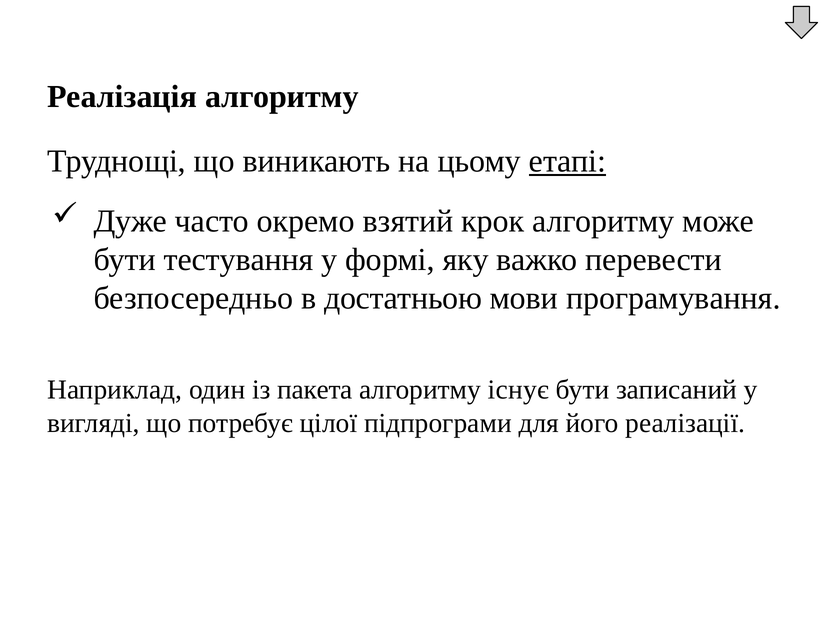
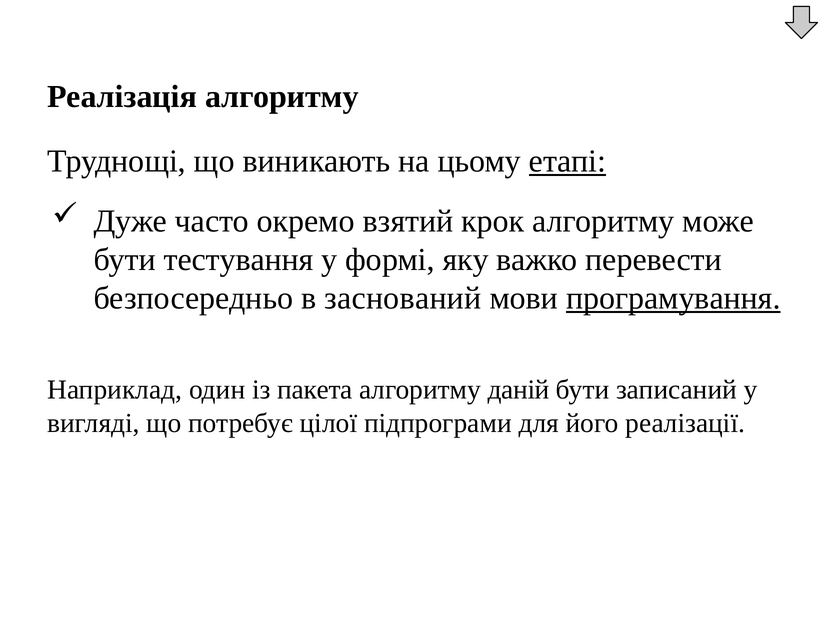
достатньою: достатньою -> заснований (403, 298)
програмування underline: none -> present (673, 298)
існує: існує -> даній (519, 389)
